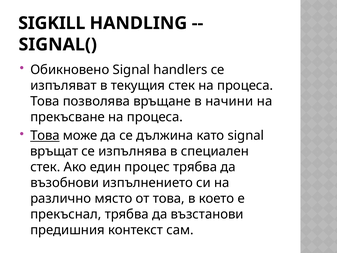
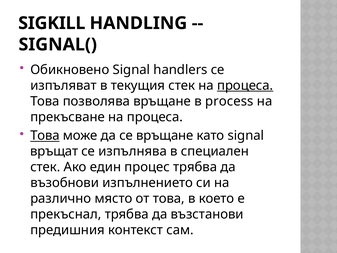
процеса underline: none -> present (245, 85)
начини: начини -> process (229, 101)
се дължина: дължина -> връщане (165, 136)
